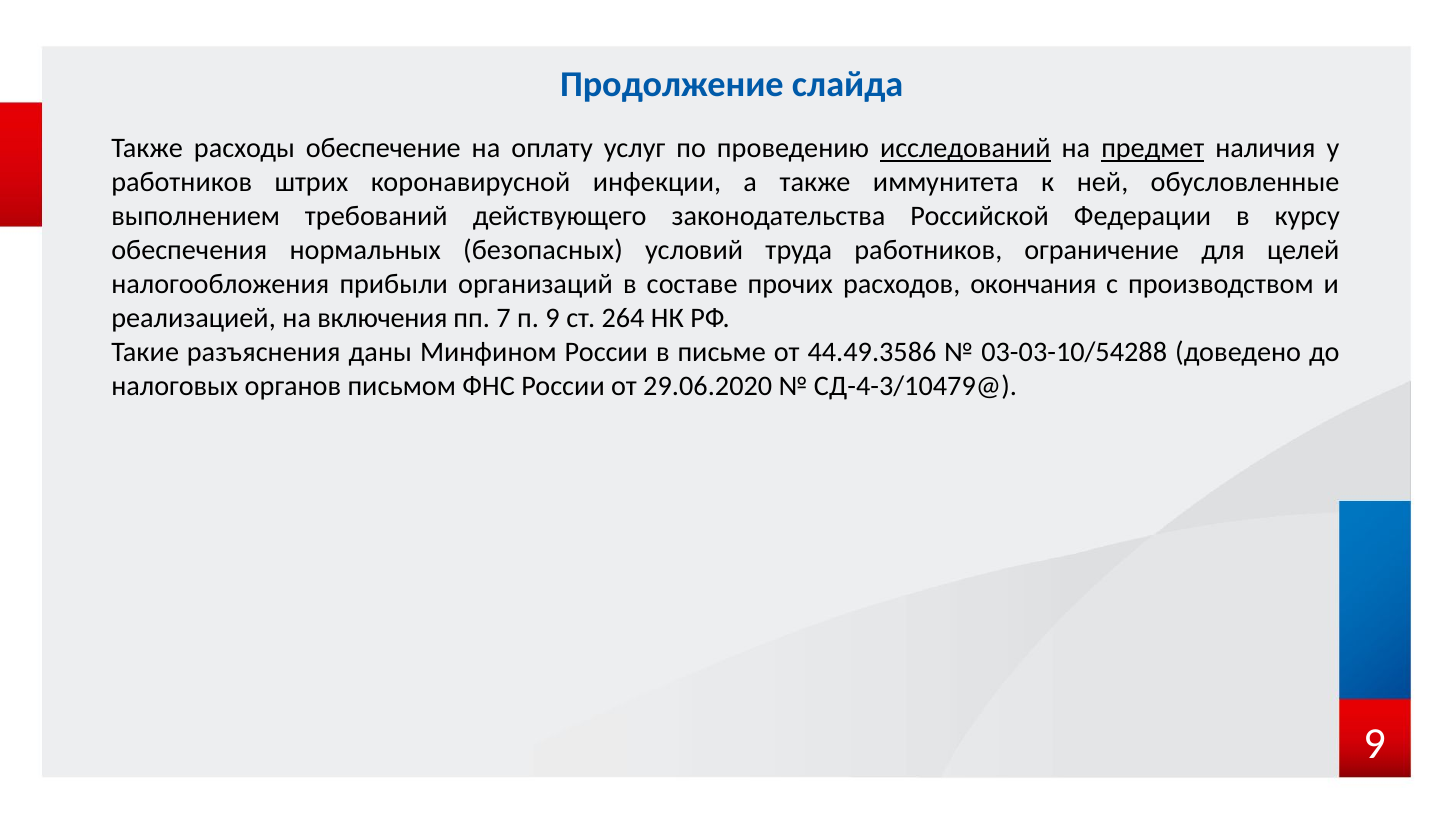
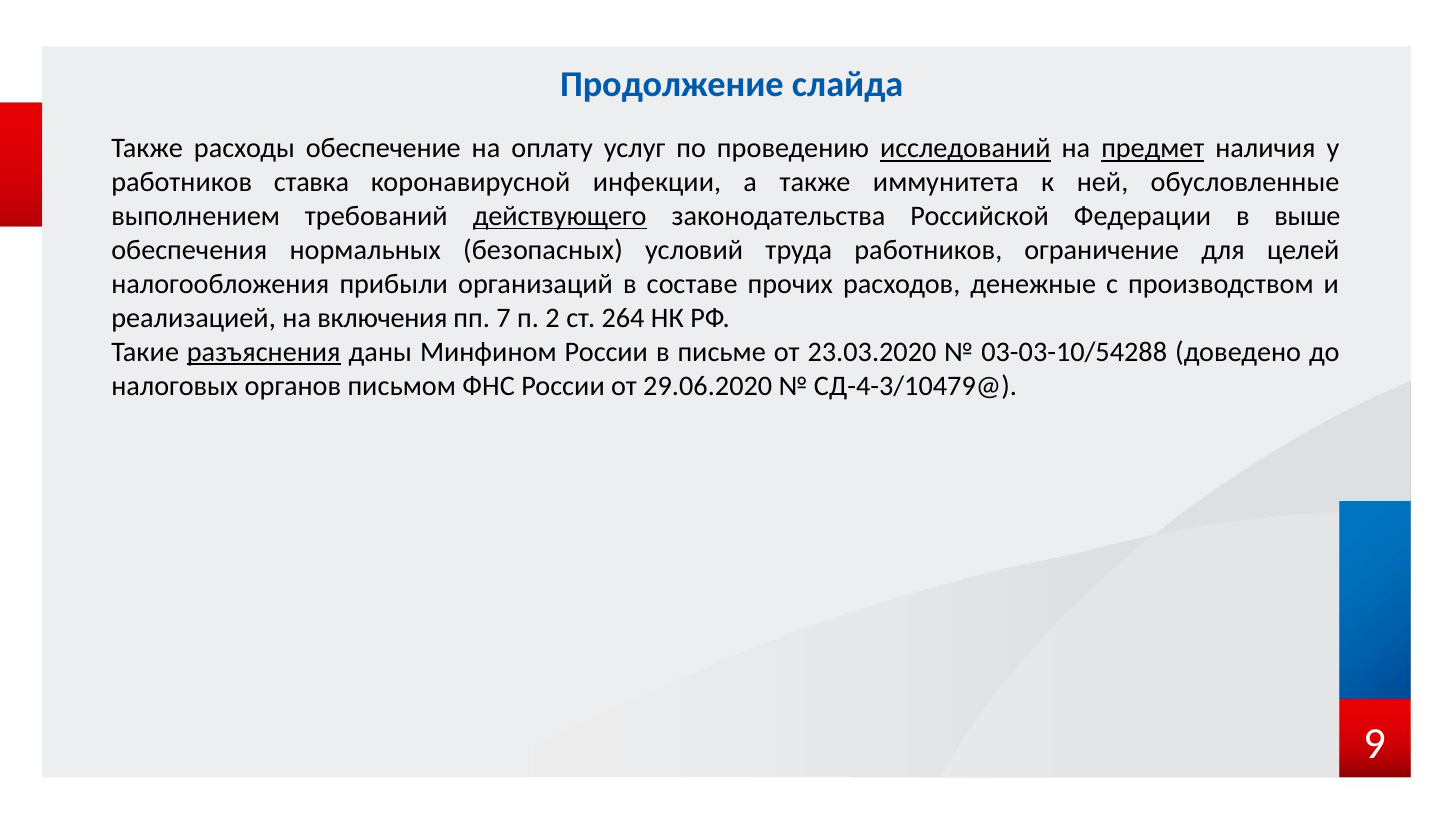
штрих: штрих -> ставка (312, 182)
действующего underline: none -> present (560, 216)
курсу: курсу -> выше (1307, 216)
окончания: окончания -> денежные (1033, 284)
п 9: 9 -> 2 (553, 318)
разъяснения underline: none -> present (264, 352)
44.49.3586: 44.49.3586 -> 23.03.2020 (872, 352)
